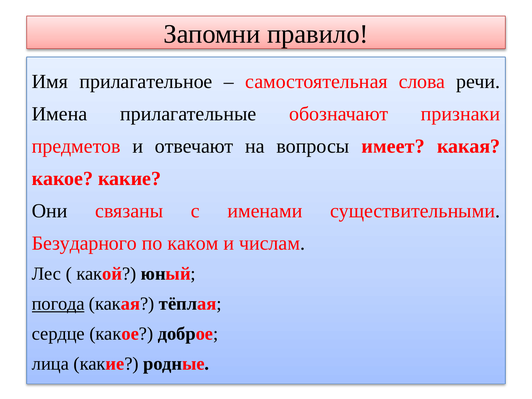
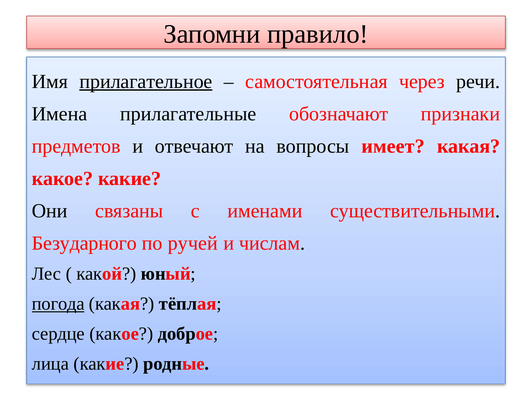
прилагательное underline: none -> present (146, 81)
слова: слова -> через (422, 81)
каком: каком -> ручей (193, 243)
